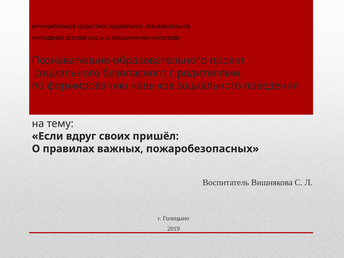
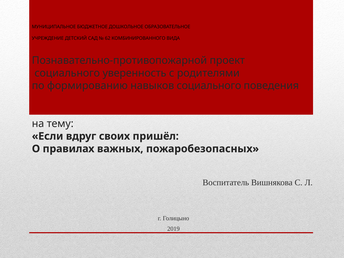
Познавательно-образовательного: Познавательно-образовательного -> Познавательно-противопожарной (119, 61)
безопасного: безопасного -> уверенность (134, 73)
